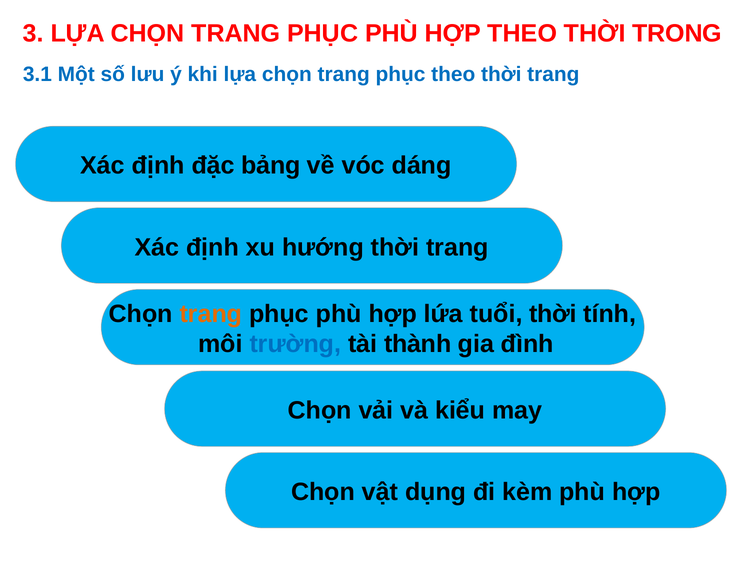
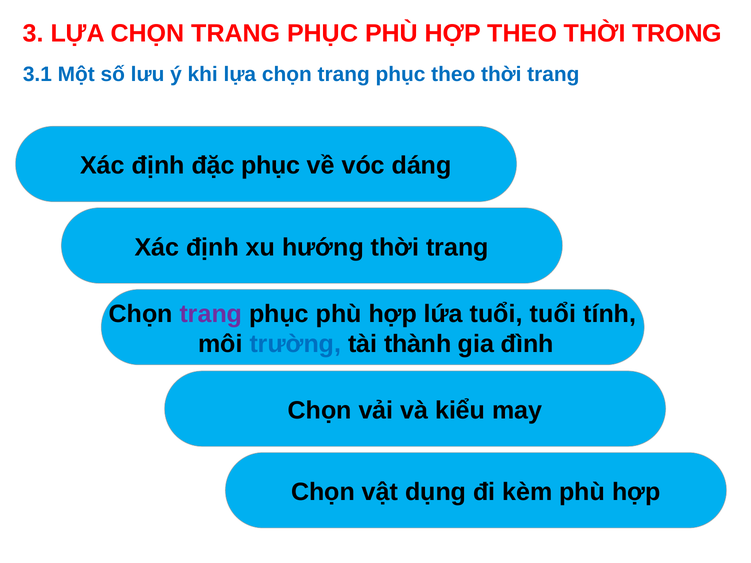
đặc bảng: bảng -> phục (271, 166)
trang colour: orange -> purple (211, 314)
tuổi thời: thời -> tuổi (553, 314)
